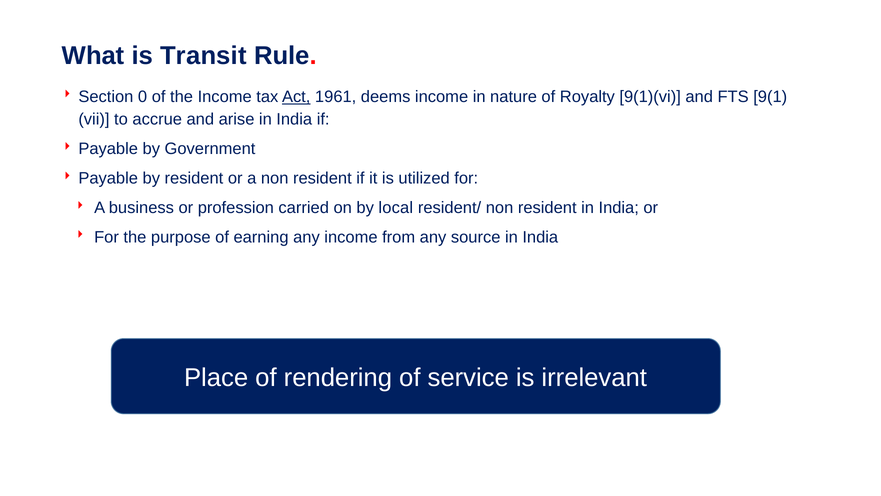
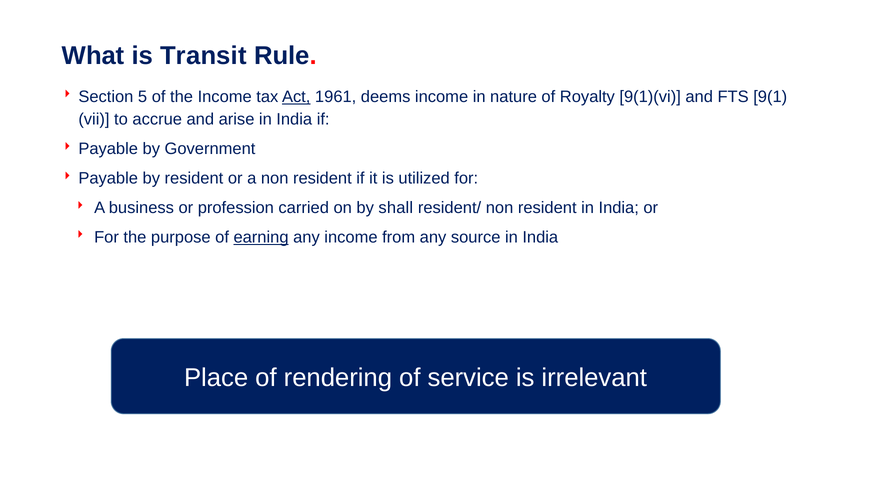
0: 0 -> 5 (143, 97)
local: local -> shall (396, 208)
earning underline: none -> present (261, 237)
